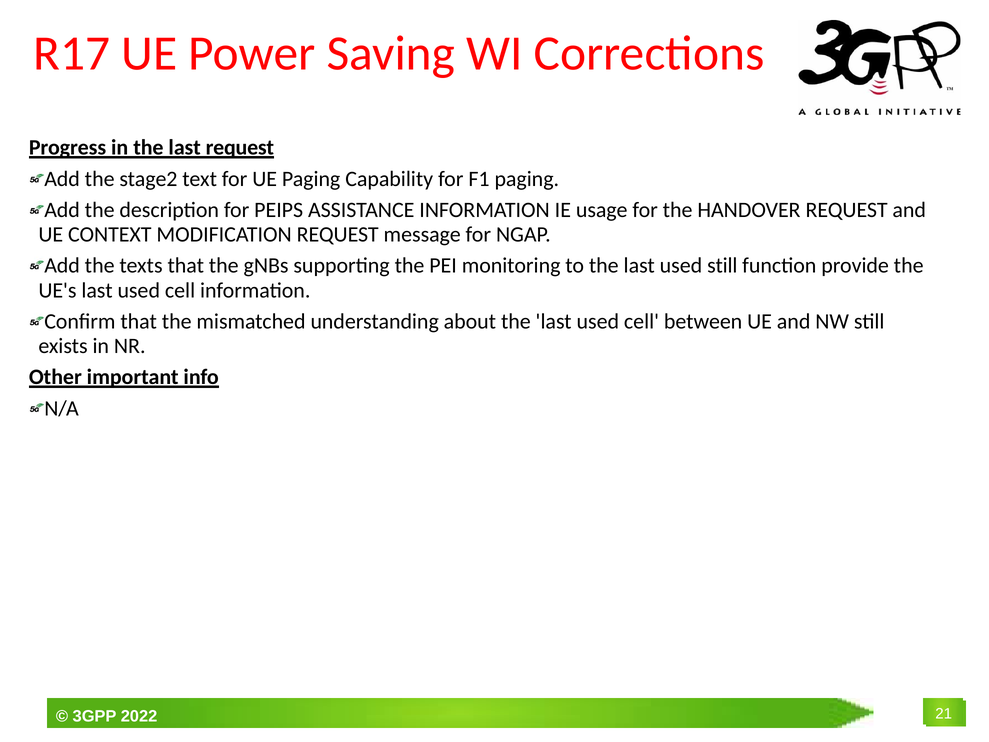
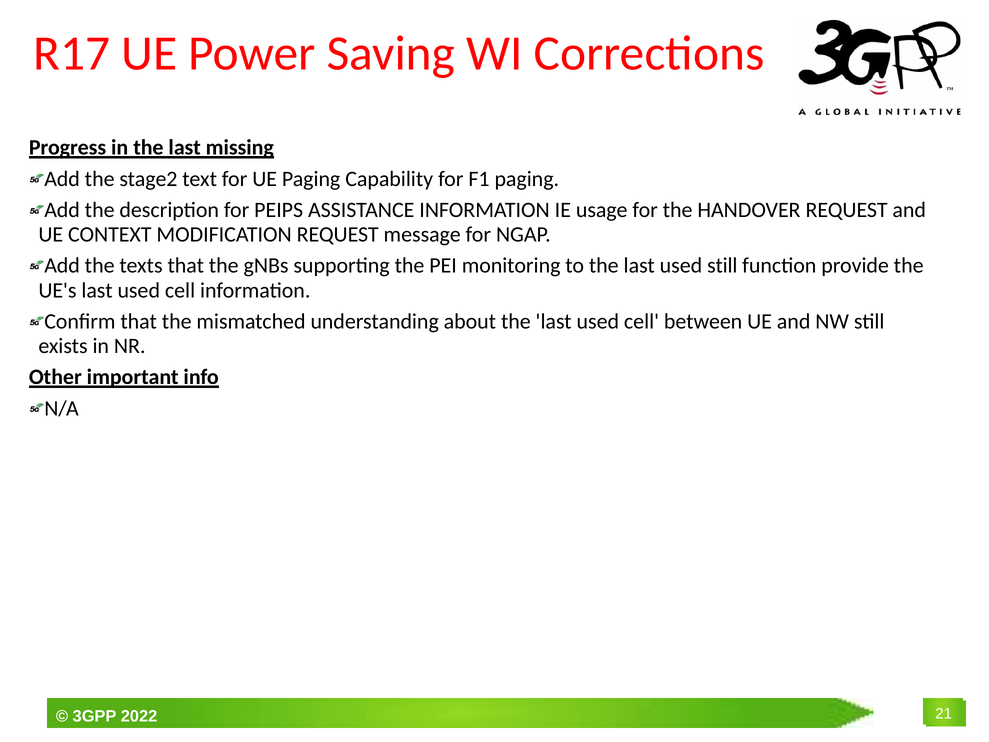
last request: request -> missing (240, 148)
